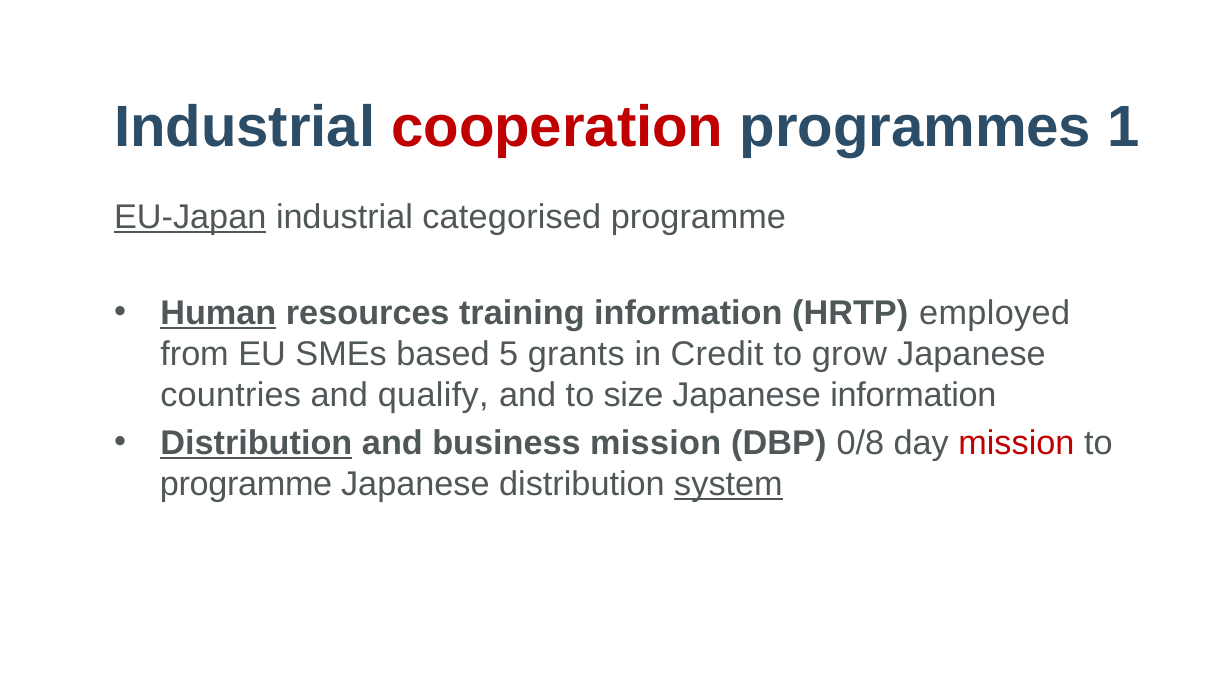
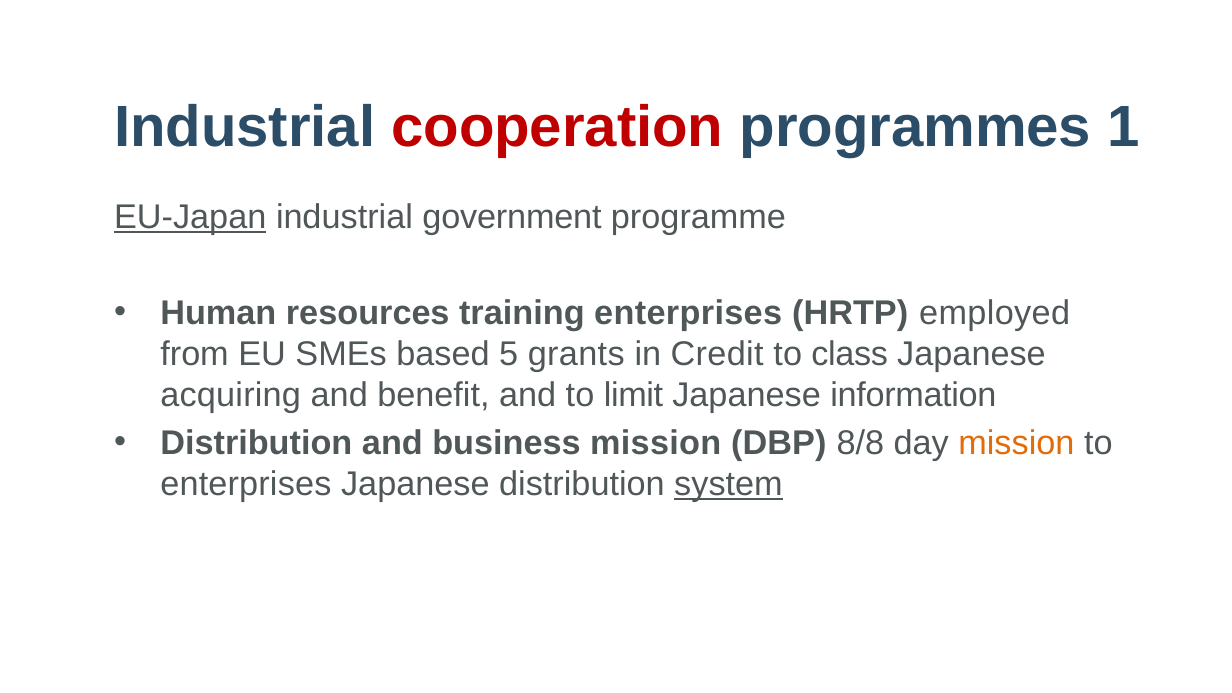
categorised: categorised -> government (512, 217)
Human underline: present -> none (218, 313)
training information: information -> enterprises (688, 313)
grow: grow -> class (850, 354)
countries: countries -> acquiring (231, 395)
qualify: qualify -> benefit (433, 395)
size: size -> limit (634, 395)
Distribution underline: present -> none (256, 443)
0/8: 0/8 -> 8/8 (860, 443)
mission colour: red -> orange (1016, 443)
programme: programme -> enterprises (246, 484)
